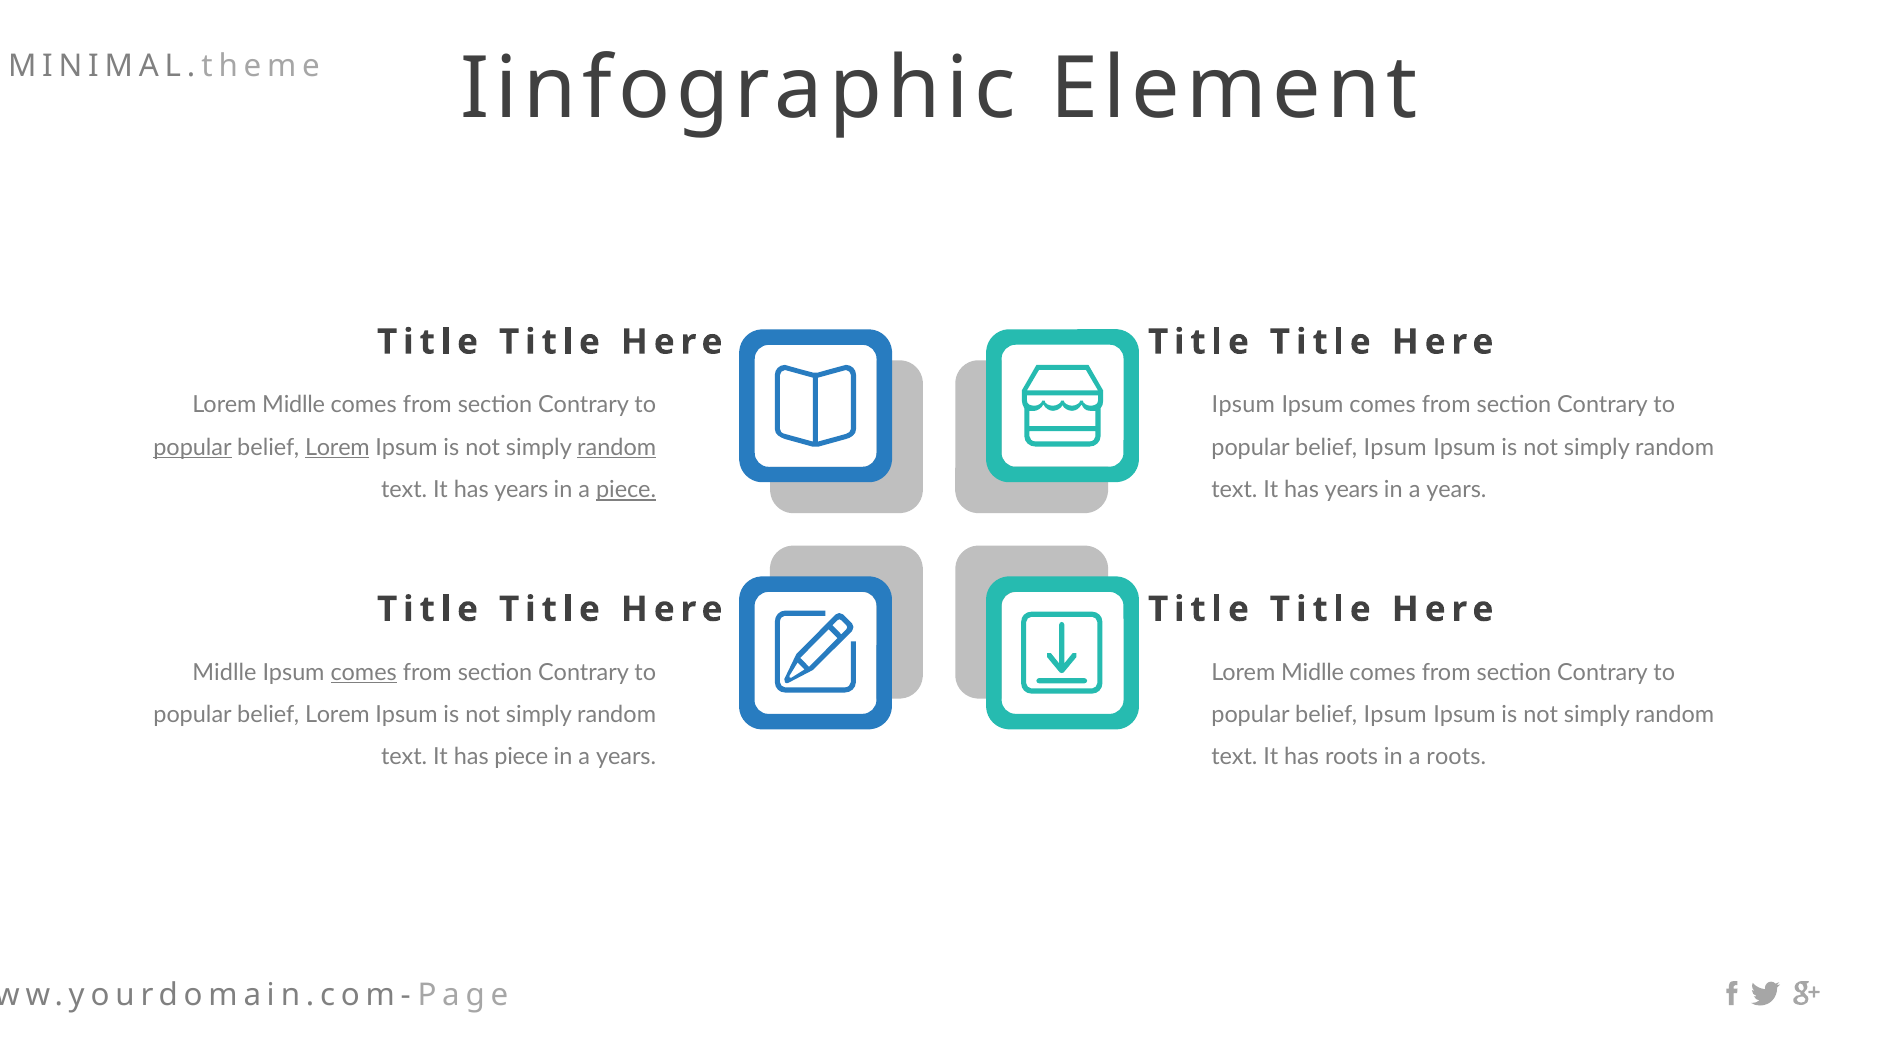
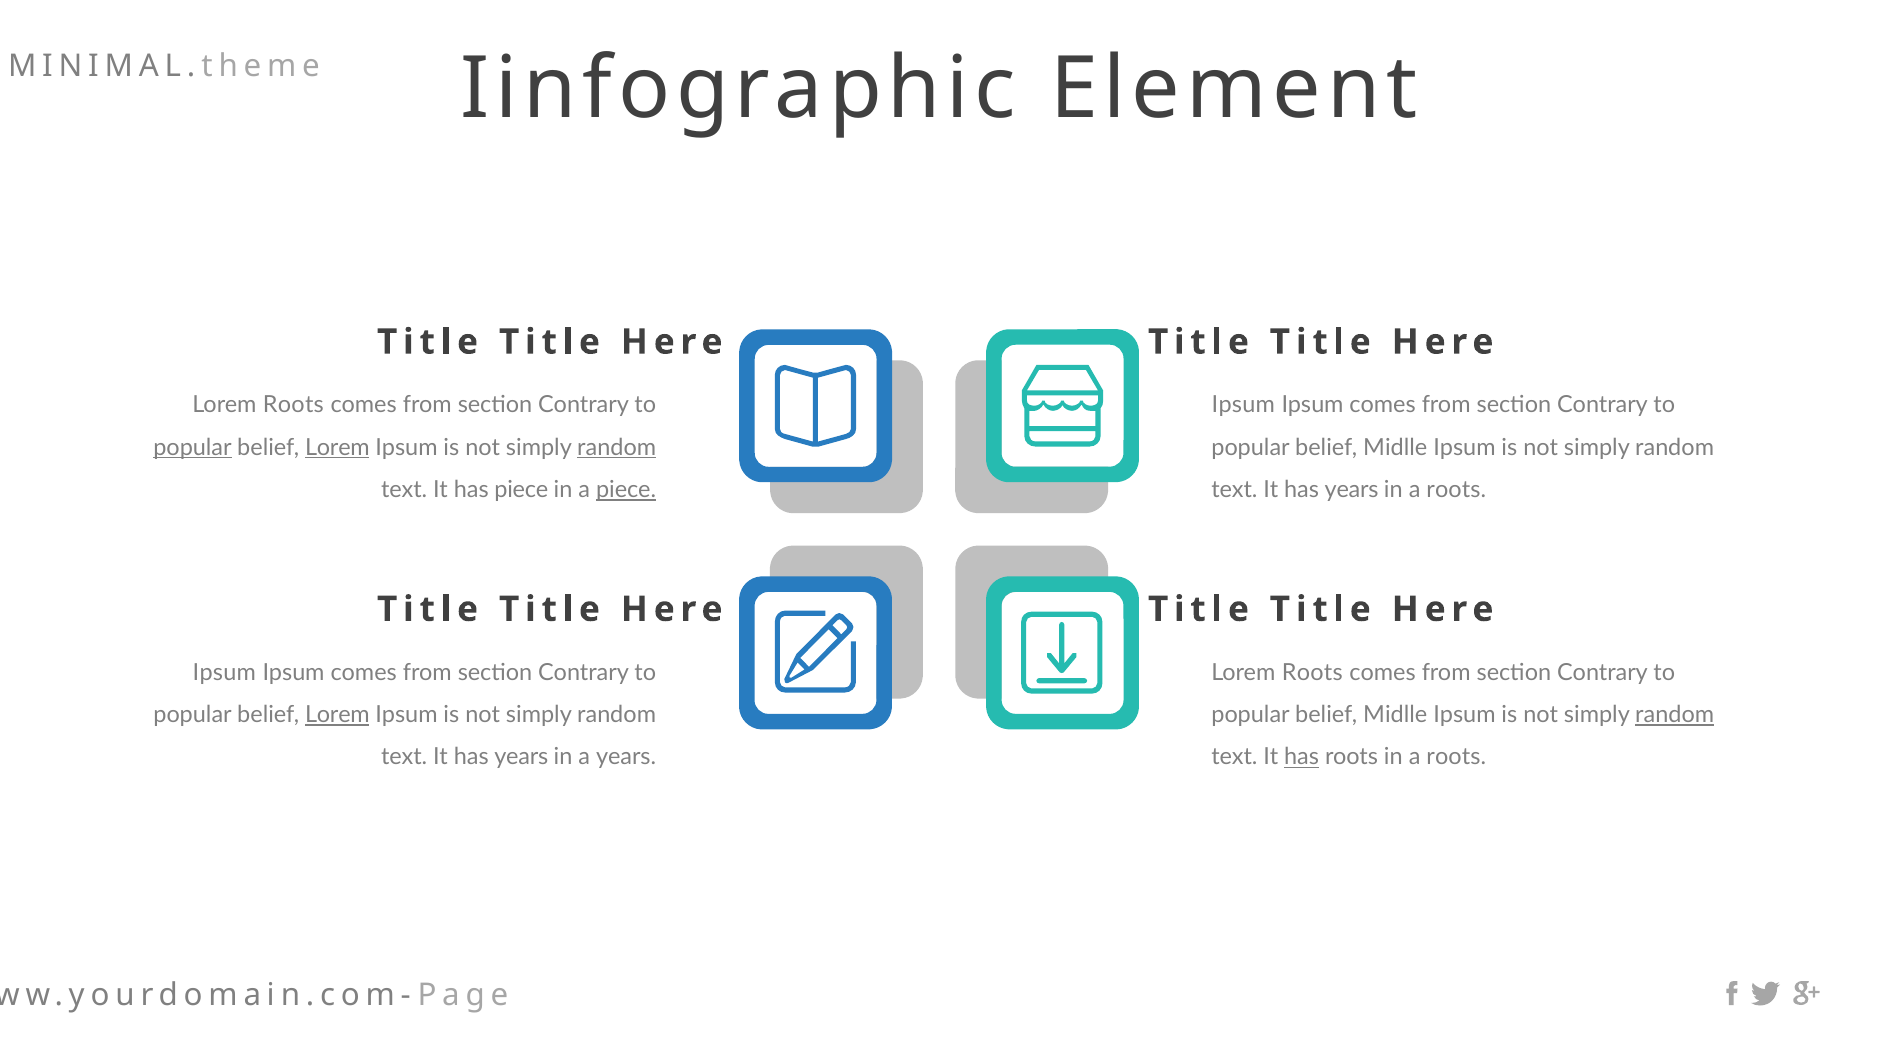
Midlle: Midlle -> Roots (293, 405)
Ipsum: Ipsum -> Midlle (1395, 447)
years: years -> piece (521, 490)
years: years -> roots (1456, 490)
Midlle: Midlle -> Ipsum (224, 672)
comes underline: present -> none (364, 672)
Midlle: Midlle -> Roots (1312, 672)
Lorem underline: none -> present (337, 714)
Ipsum: Ipsum -> Midlle (1395, 714)
random underline: none -> present (1675, 714)
piece: piece -> years (521, 757)
has underline: none -> present (1302, 757)
